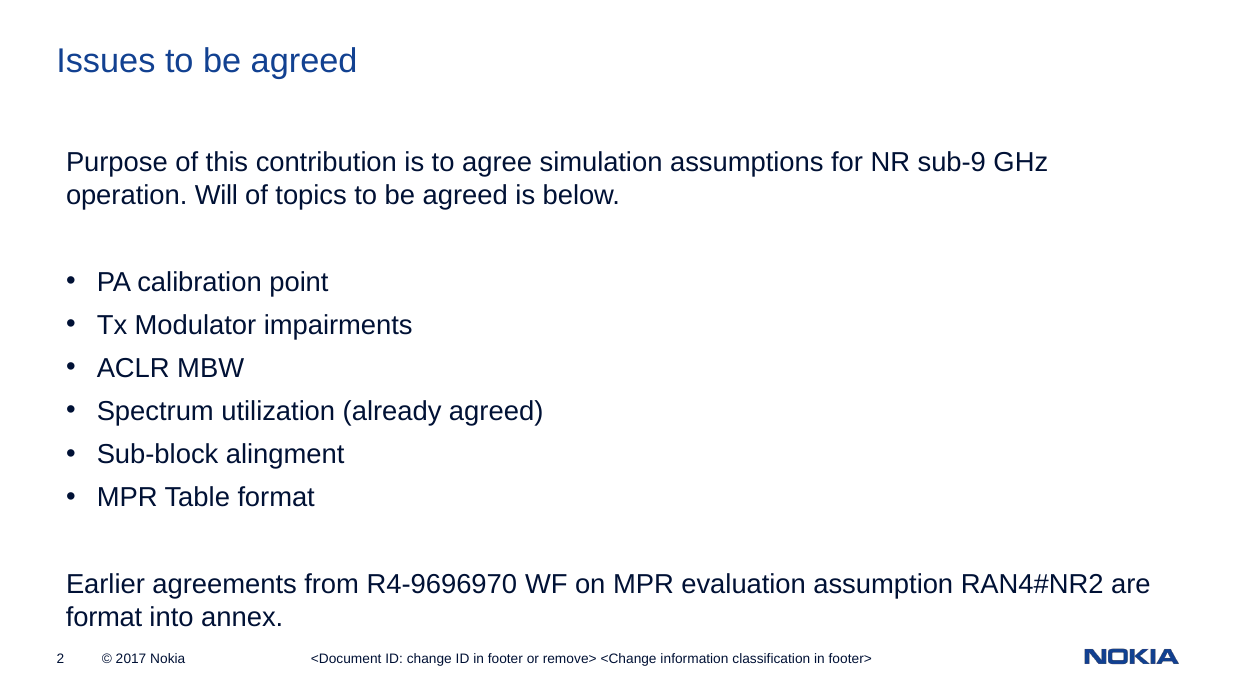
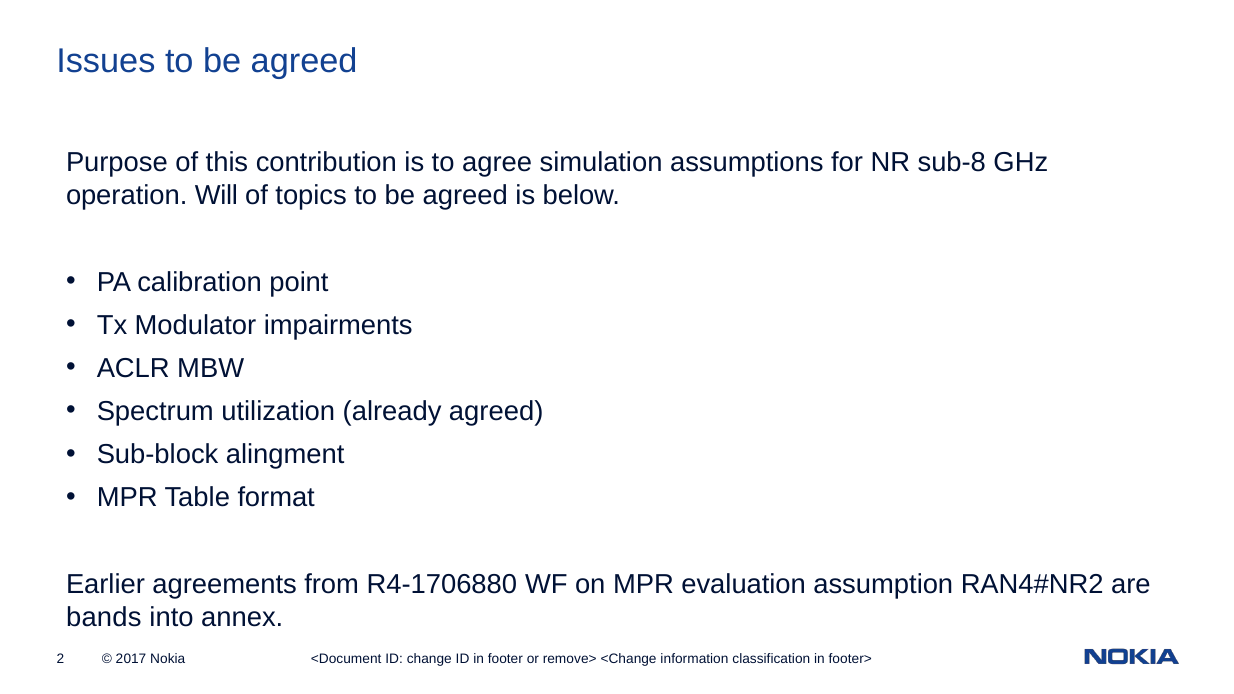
sub-9: sub-9 -> sub-8 (952, 163)
R4-9696970: R4-9696970 -> R4-1706880 (442, 584)
format: format -> bands (104, 617)
